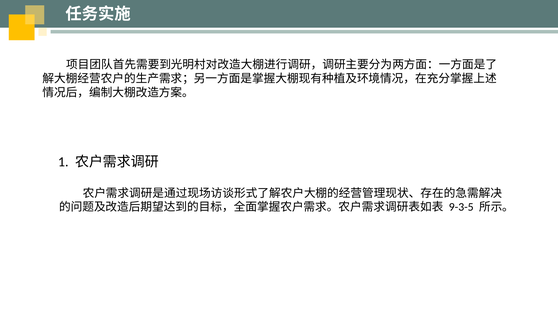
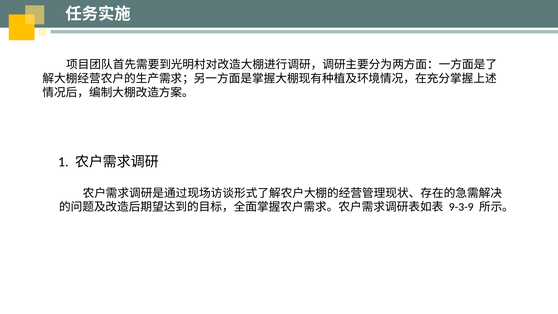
9-3-5: 9-3-5 -> 9-3-9 (461, 207)
